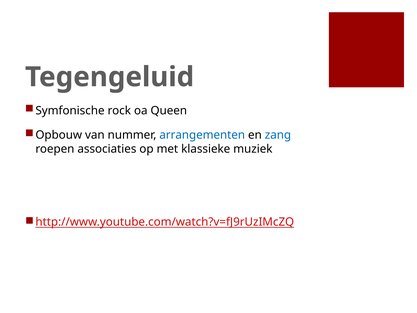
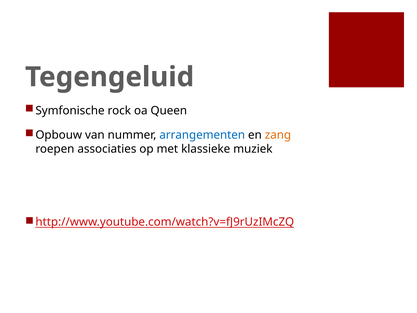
zang colour: blue -> orange (278, 135)
